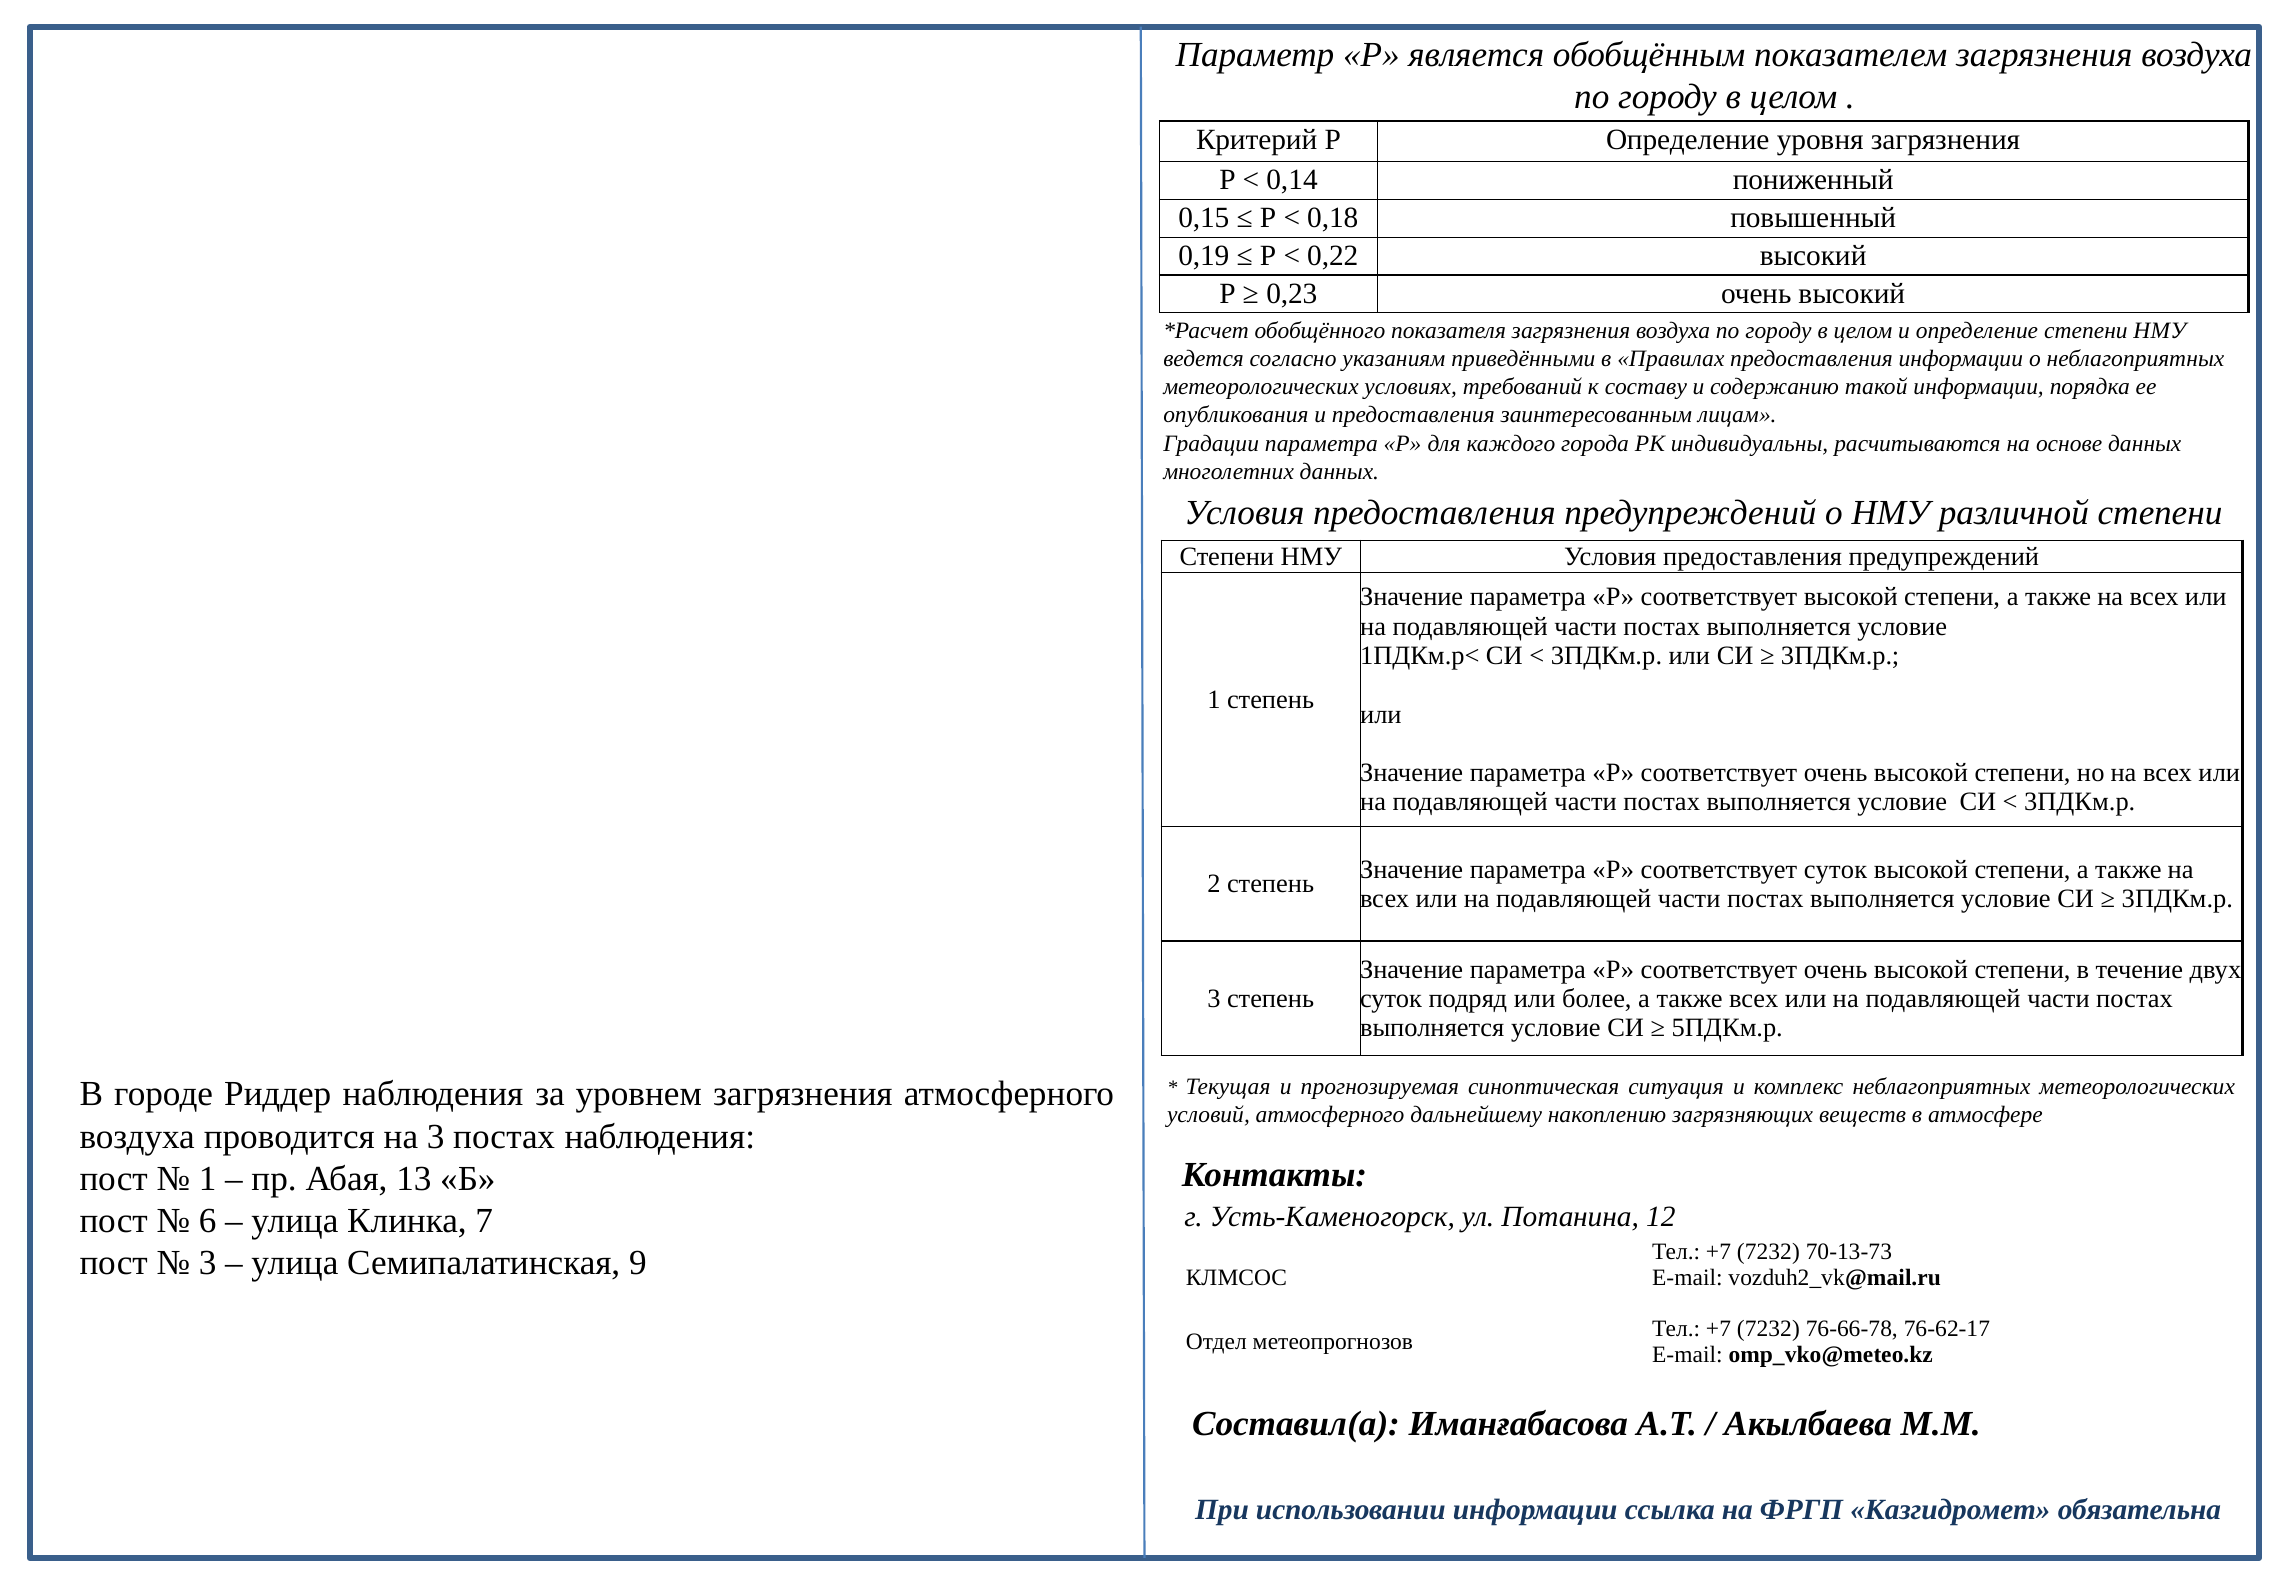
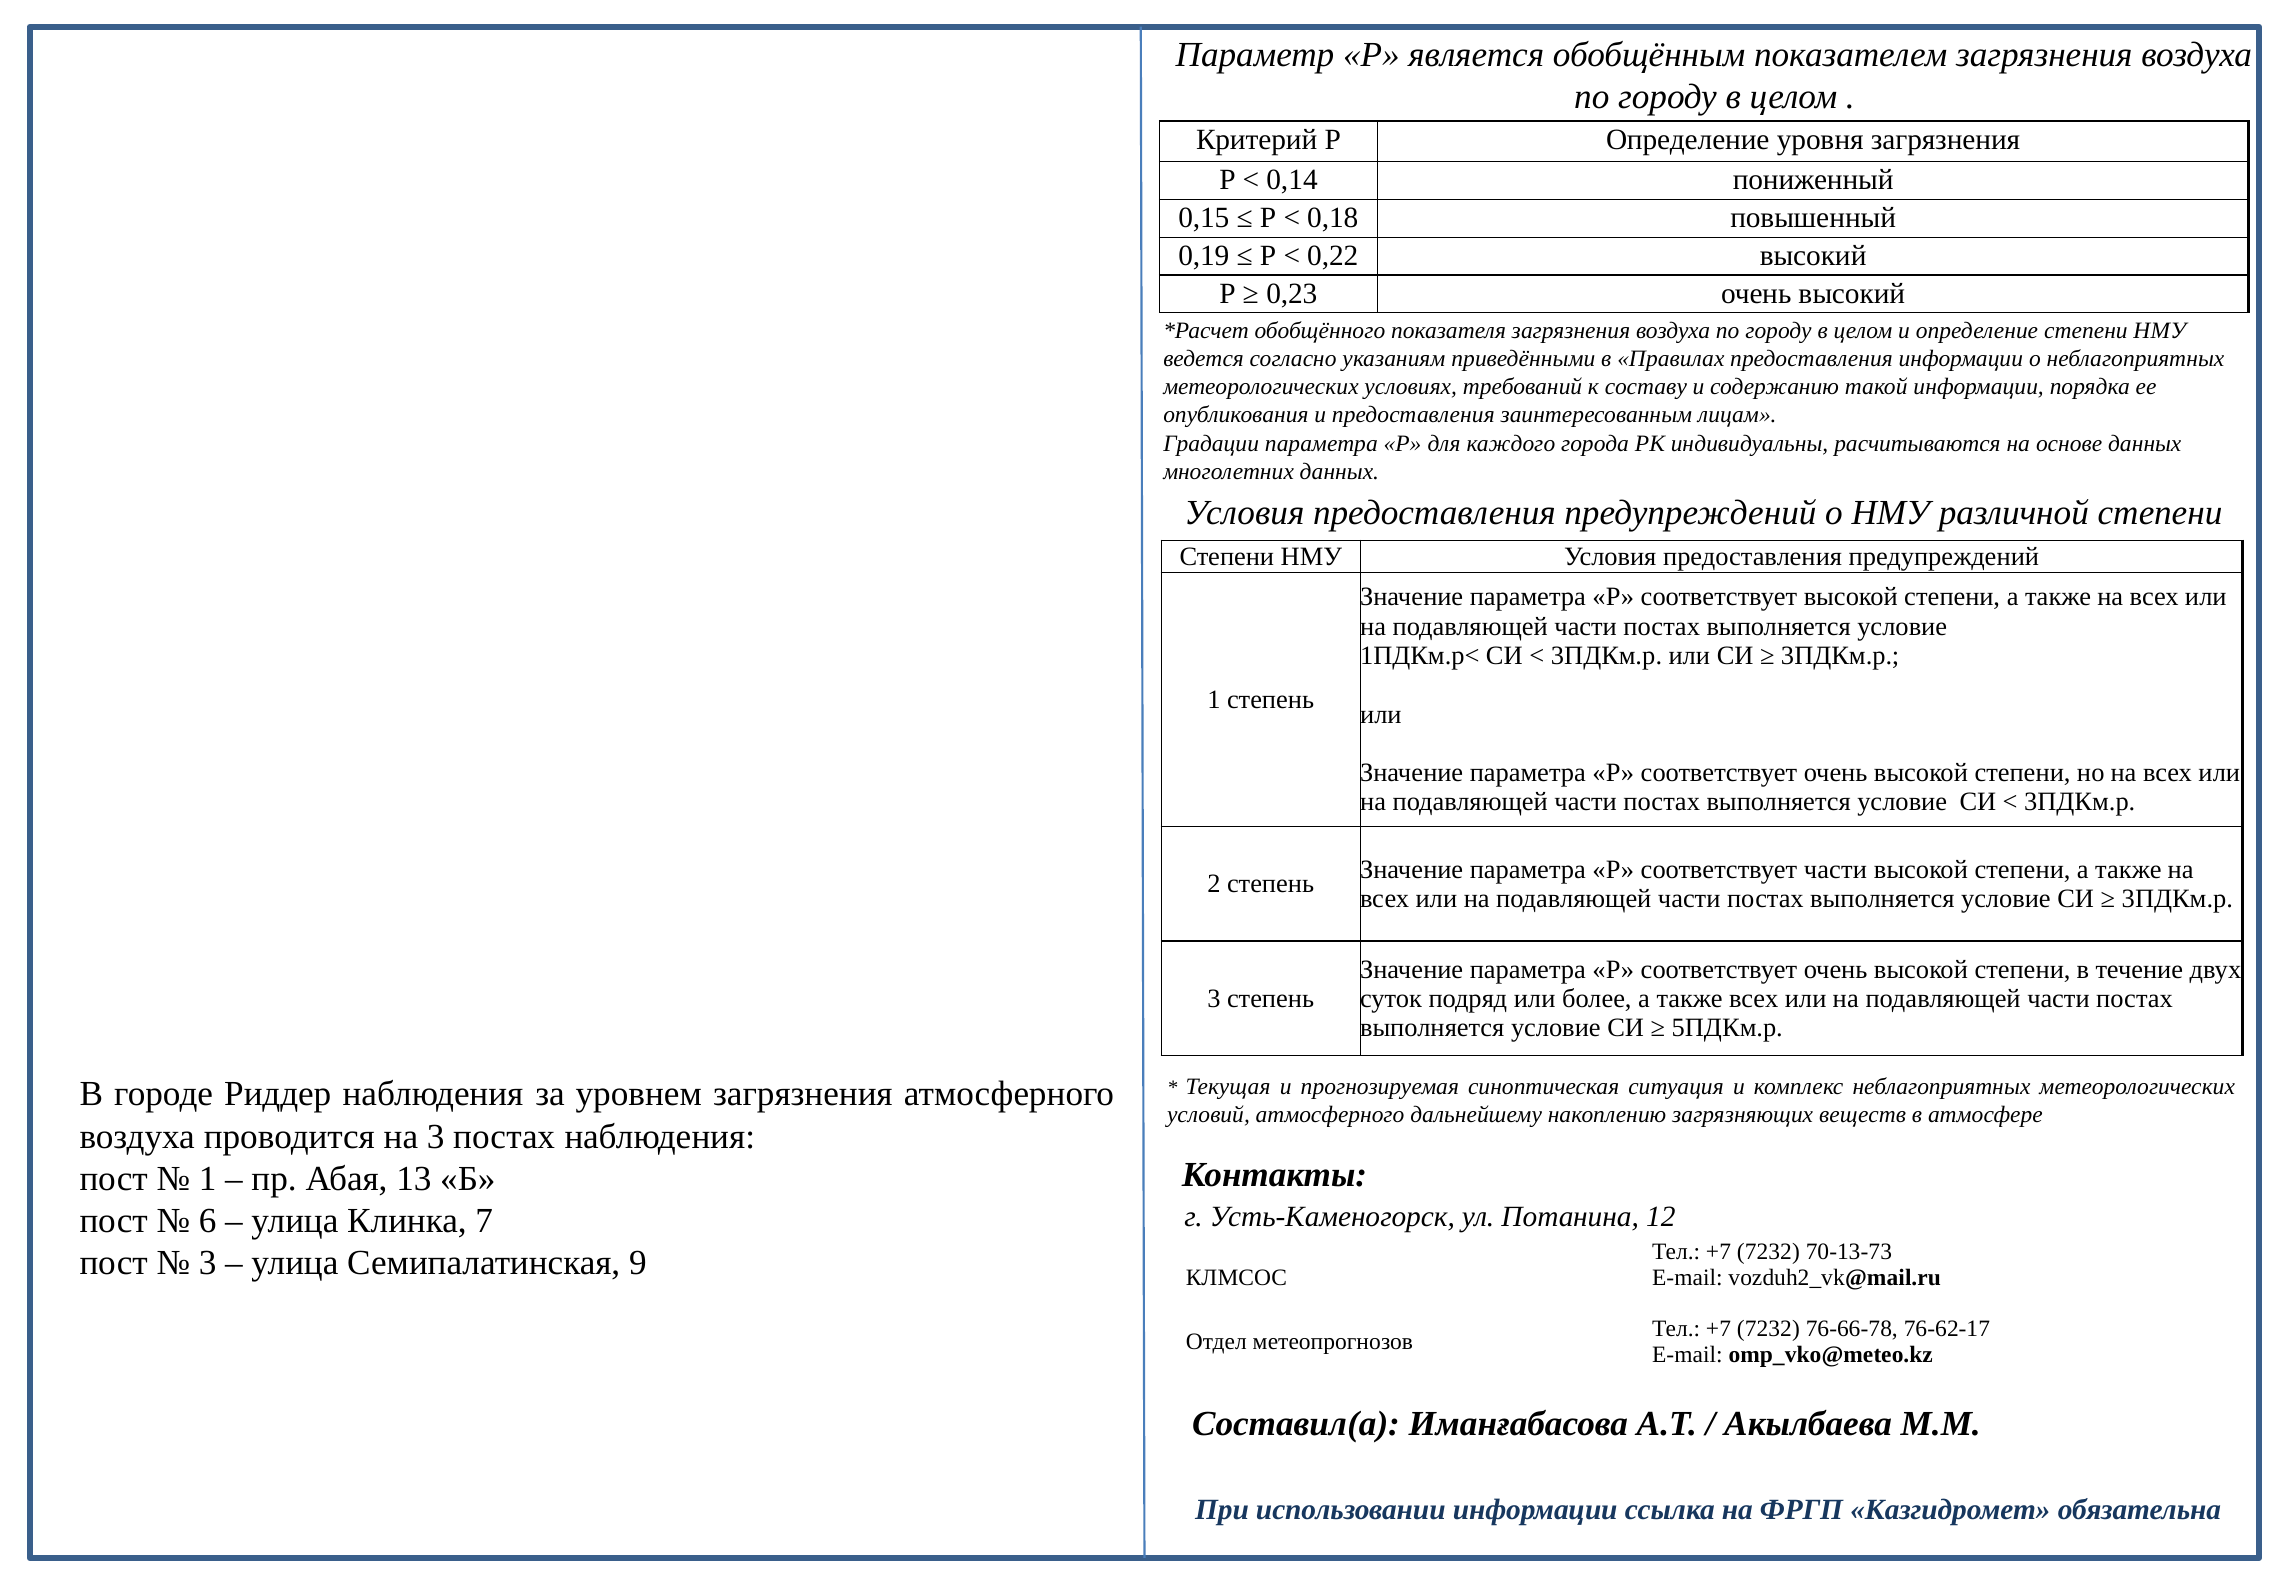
соответствует суток: суток -> части (1835, 869)
